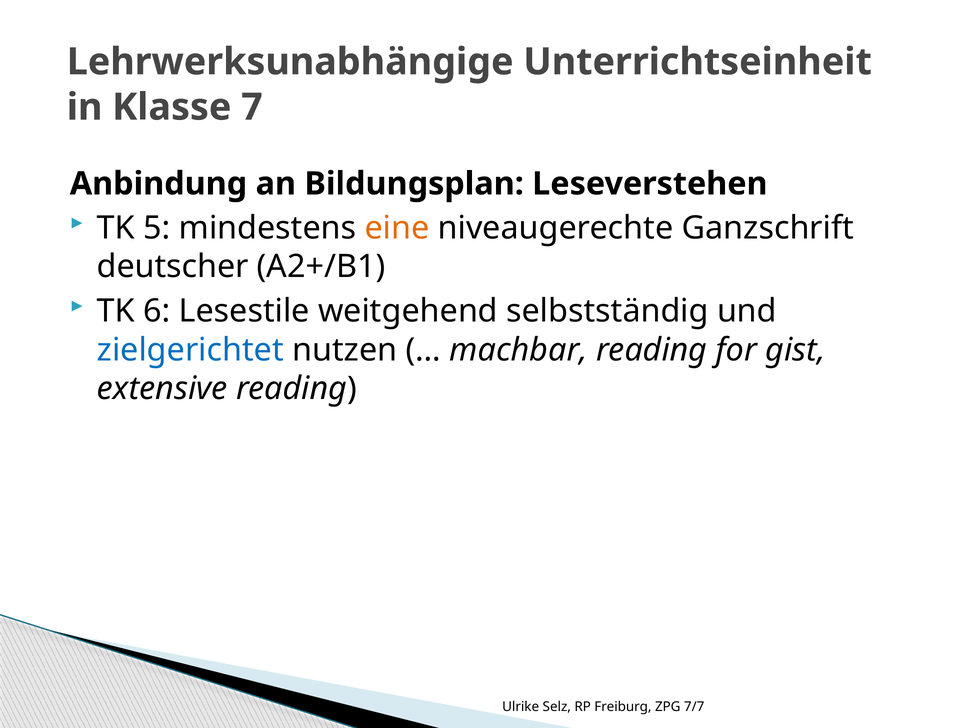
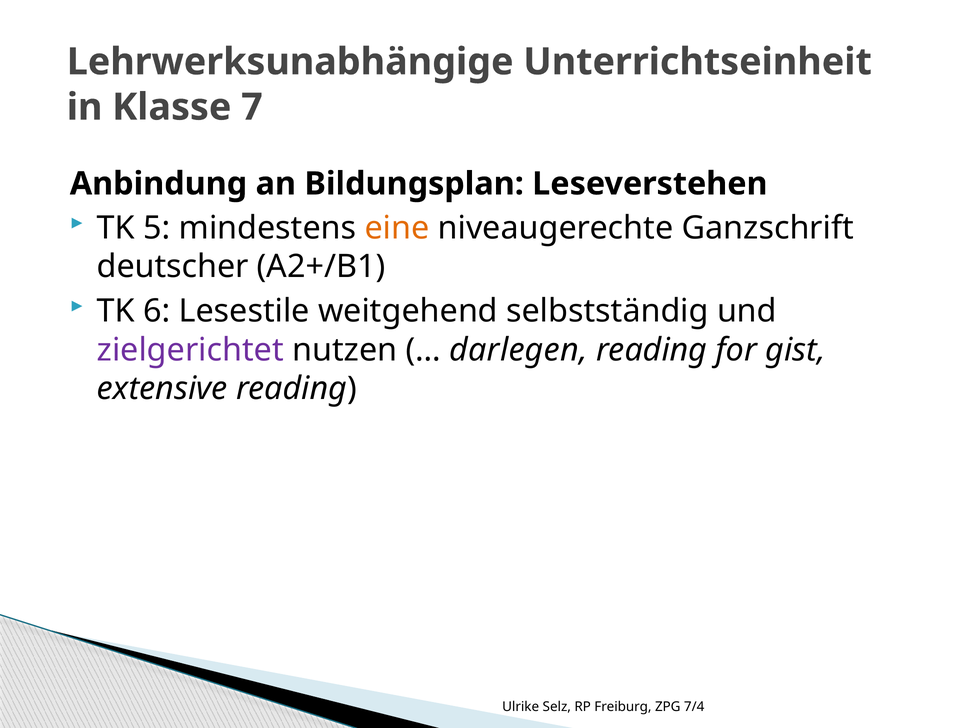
zielgerichtet colour: blue -> purple (190, 350)
machbar: machbar -> darlegen (518, 350)
7/7: 7/7 -> 7/4 (694, 707)
